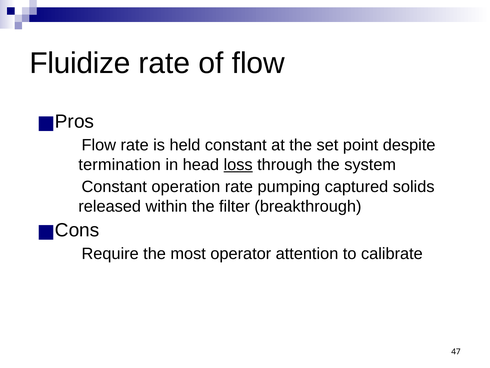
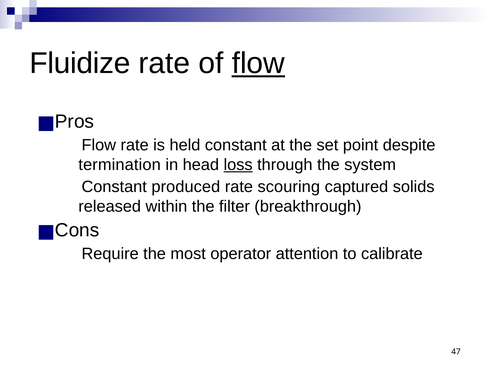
flow underline: none -> present (258, 63)
operation: operation -> produced (186, 187)
pumping: pumping -> scouring (289, 187)
